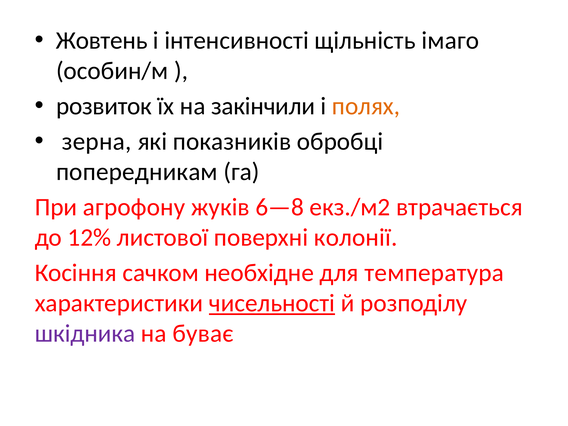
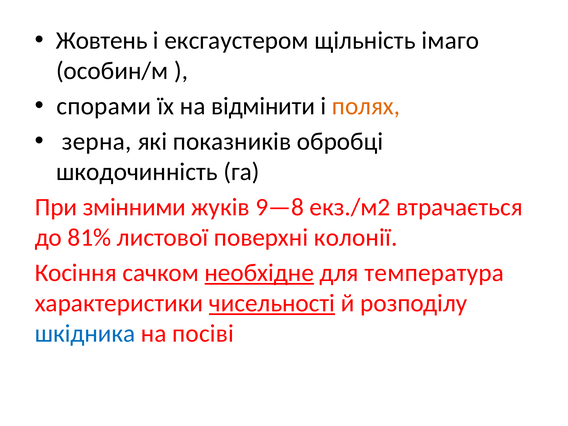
інтенсивності: інтенсивності -> ексгаустером (237, 40)
розвиток: розвиток -> спорами (104, 106)
закінчили: закінчили -> відмінити (263, 106)
попередникам: попередникам -> шкодочинність (137, 172)
агрофону: агрофону -> змінними (134, 207)
6—8: 6—8 -> 9—8 (280, 207)
12%: 12% -> 81% (89, 238)
необхідне underline: none -> present (259, 273)
шкідника colour: purple -> blue (85, 334)
буває: буває -> посіві (203, 334)
